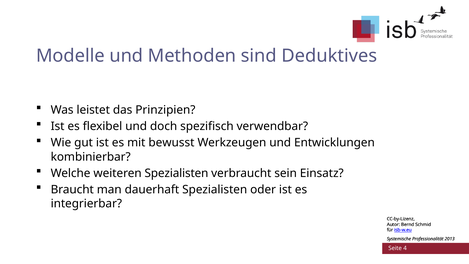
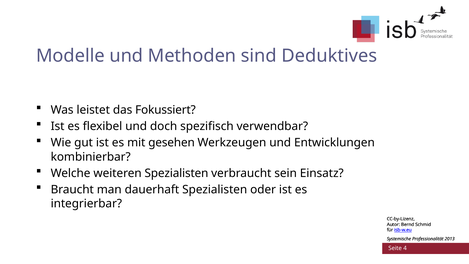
Prinzipien: Prinzipien -> Fokussiert (165, 110)
bewusst: bewusst -> gesehen (172, 143)
